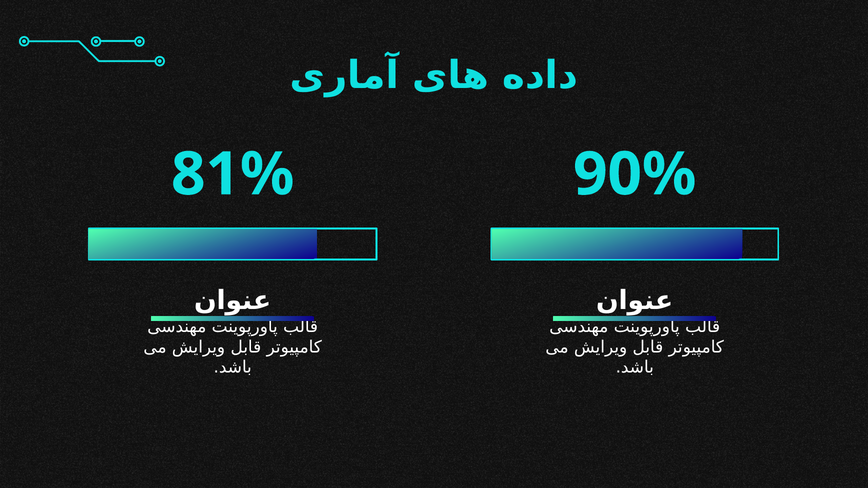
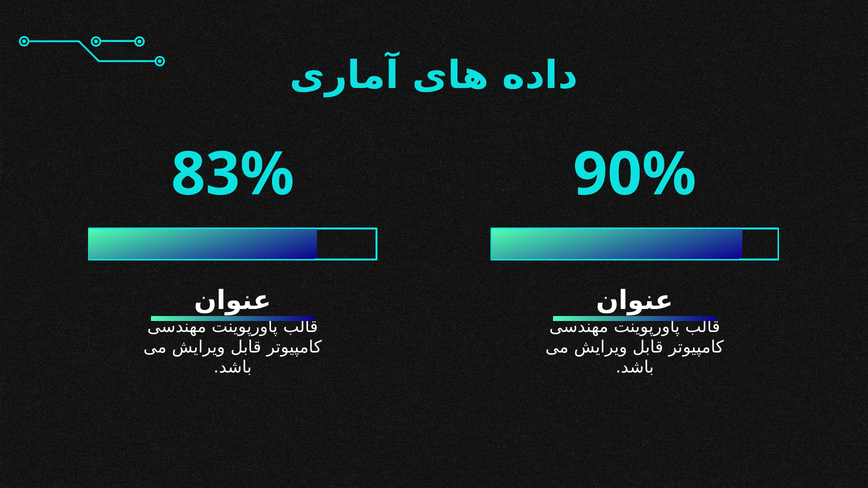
81%: 81% -> 83% (233, 175)
